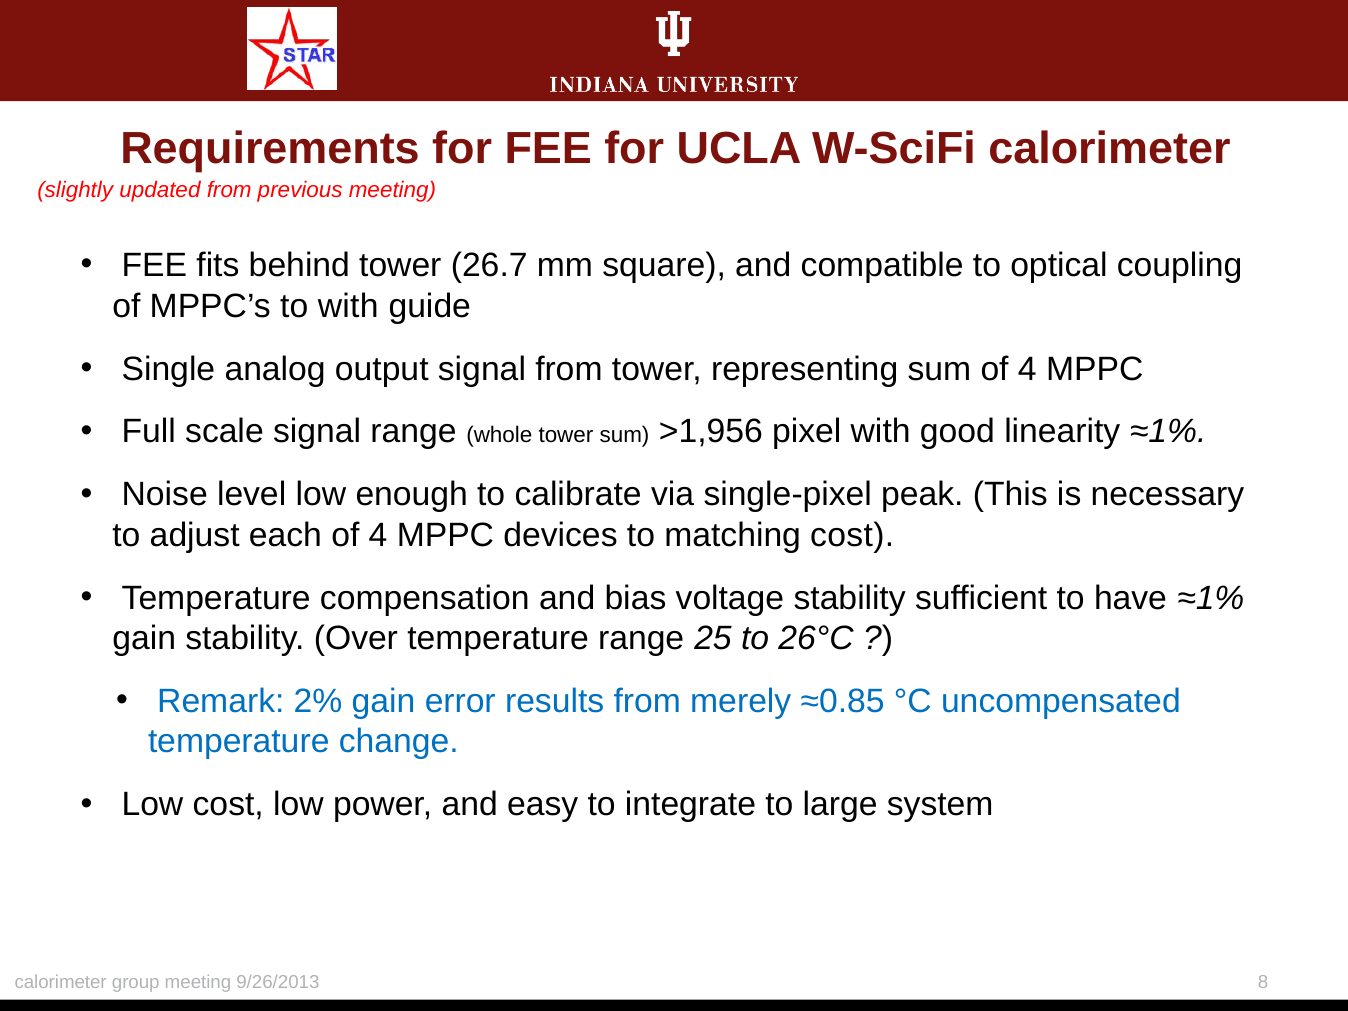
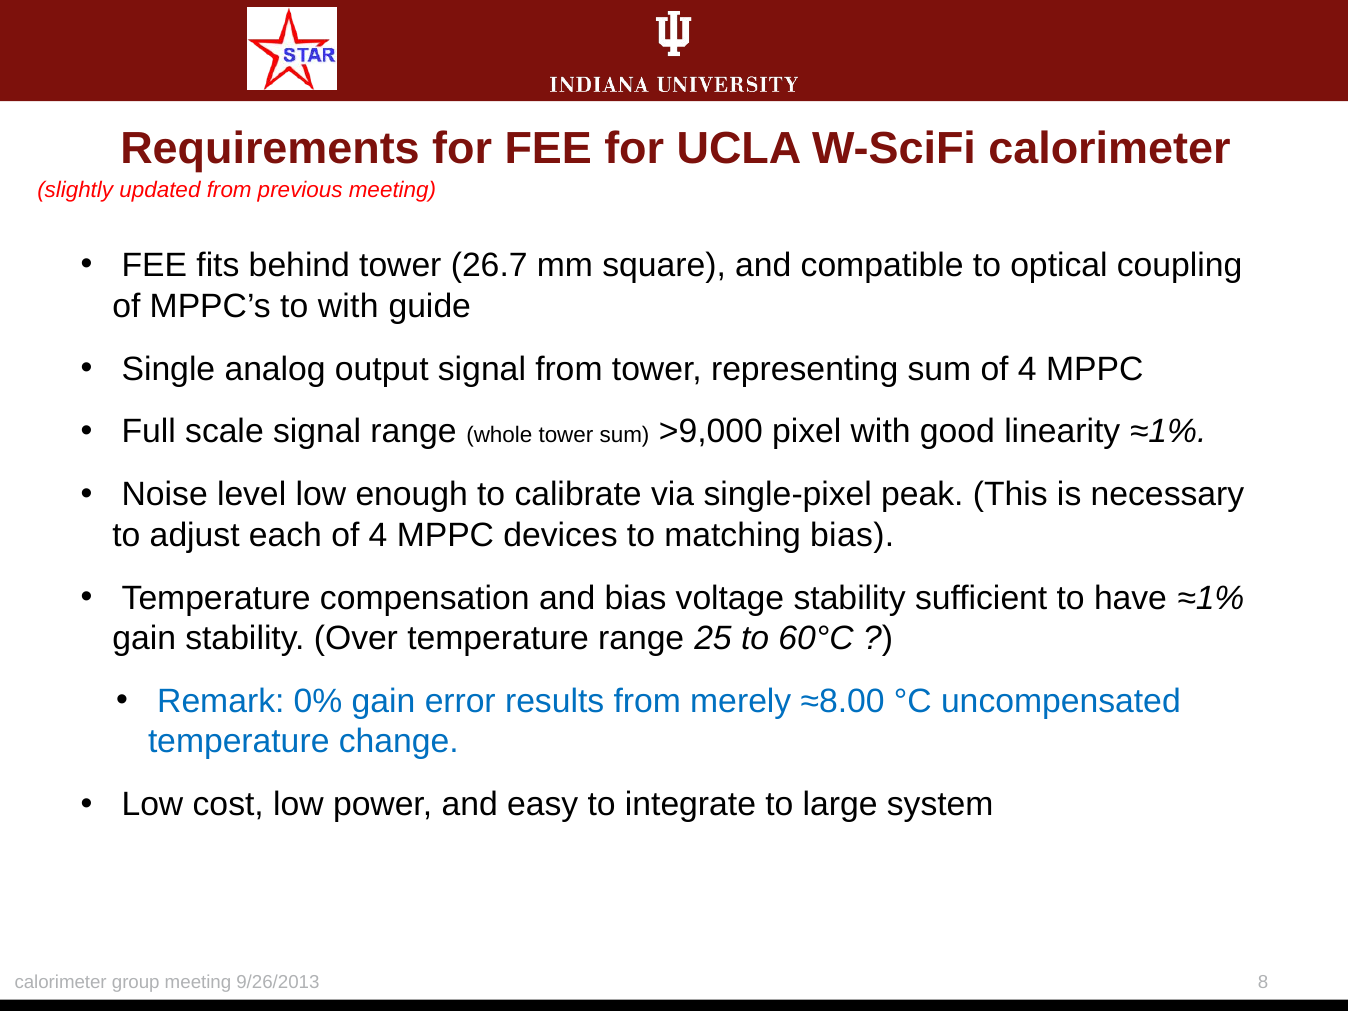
>1,956: >1,956 -> >9,000 (711, 432)
matching cost: cost -> bias (852, 535)
26°C: 26°C -> 60°C (816, 638)
2%: 2% -> 0% (318, 701)
≈0.85: ≈0.85 -> ≈8.00 (843, 701)
